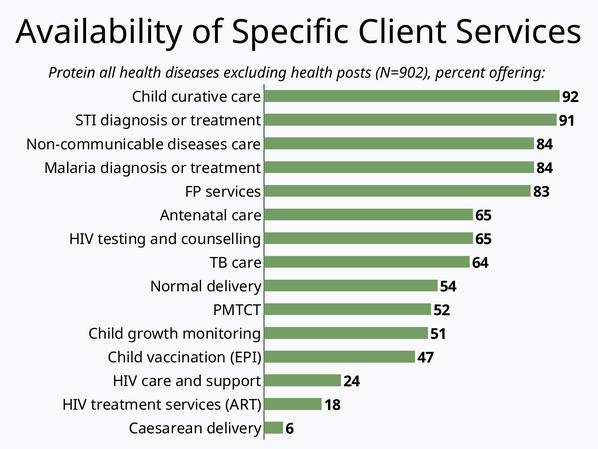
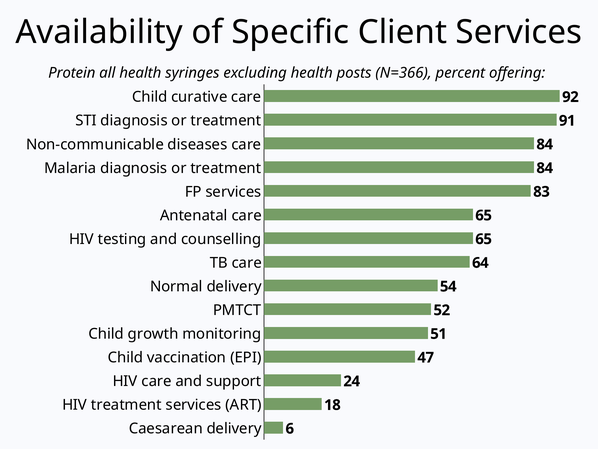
health diseases: diseases -> syringes (192, 73)
N=902: N=902 -> N=366 (404, 73)
